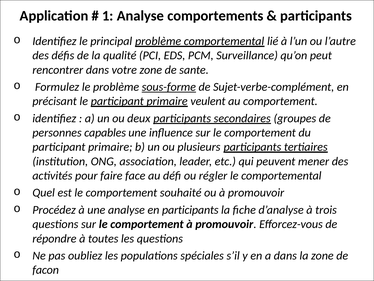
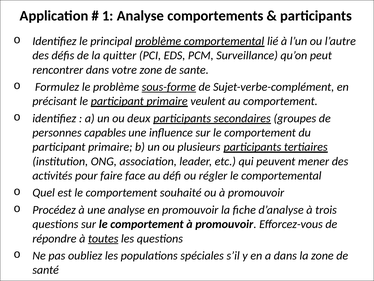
qualité: qualité -> quitter (120, 55)
en participants: participants -> promouvoir (190, 209)
toutes underline: none -> present (103, 238)
facon: facon -> santé (46, 269)
